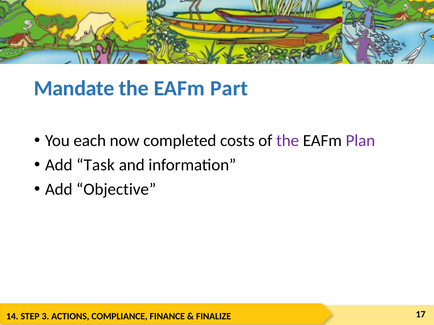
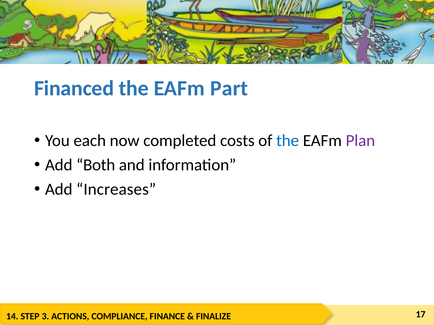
Mandate: Mandate -> Financed (74, 88)
the colour: purple -> blue (288, 141)
Task: Task -> Both (96, 165)
Objective: Objective -> Increases (116, 189)
